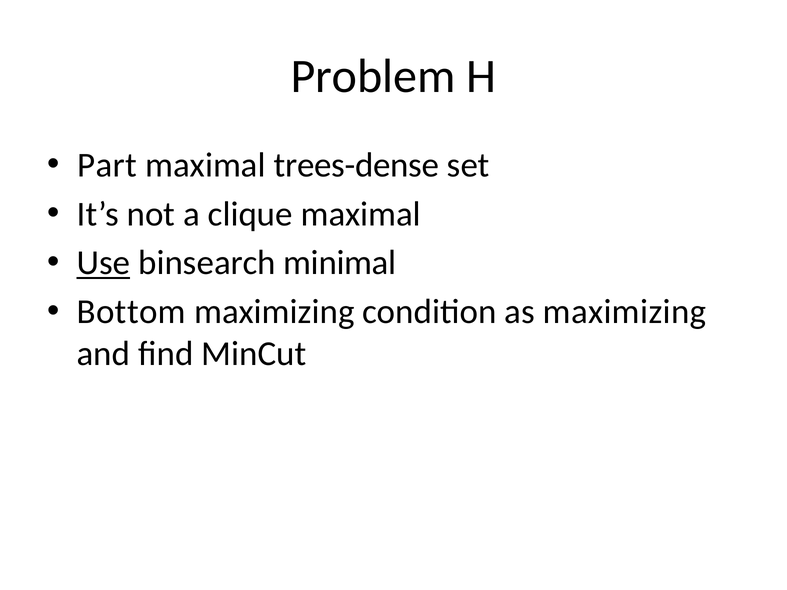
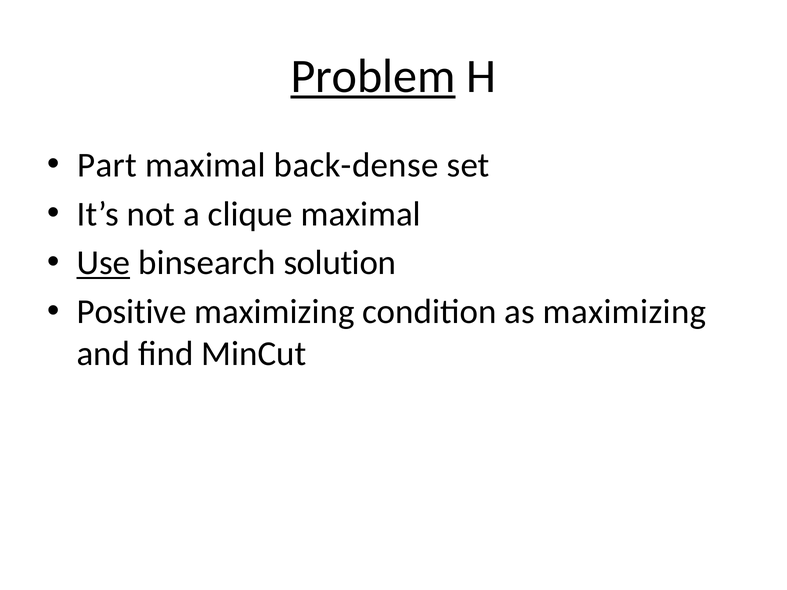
Problem underline: none -> present (373, 76)
trees-dense: trees-dense -> back-dense (356, 165)
minimal: minimal -> solution (340, 263)
Bottom: Bottom -> Positive (132, 312)
